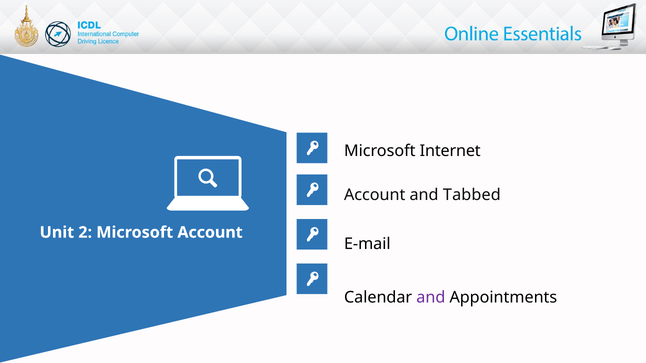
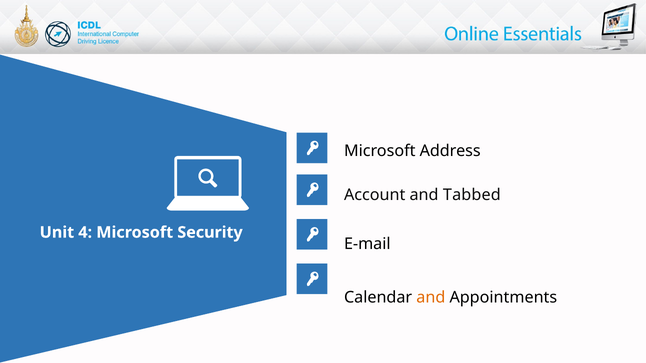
Internet: Internet -> Address (450, 151)
2: 2 -> 4 (85, 233)
Microsoft Account: Account -> Security (210, 233)
and colour: purple -> orange (431, 298)
